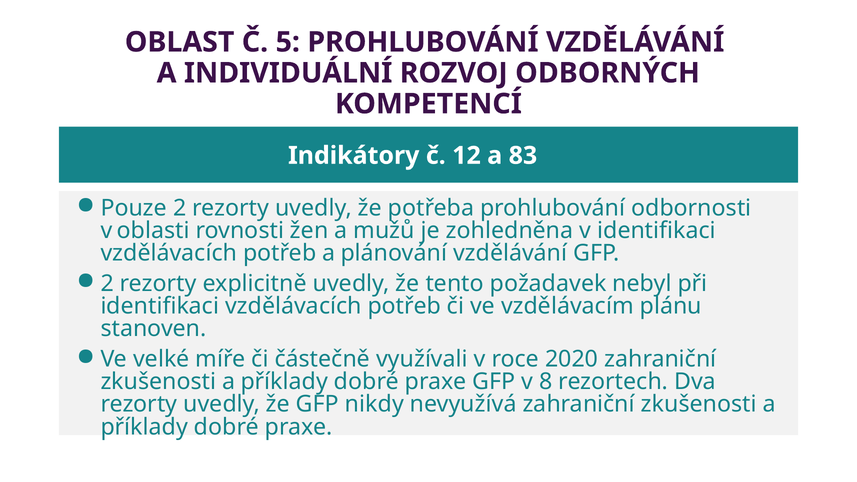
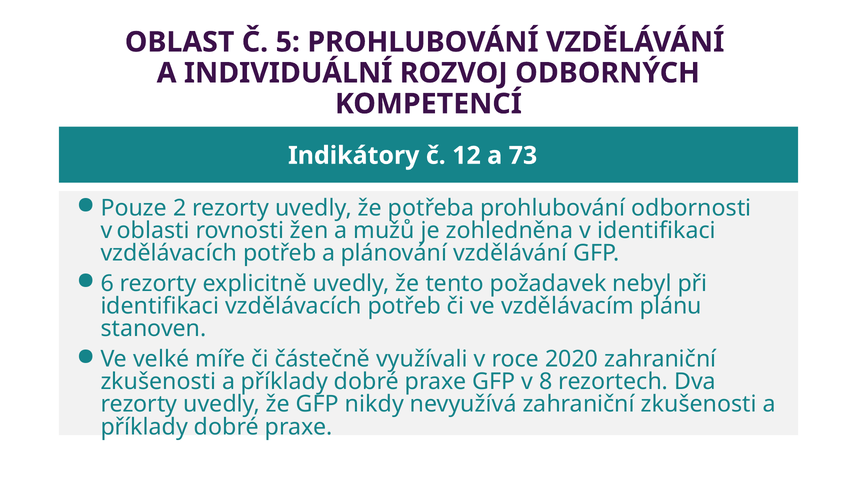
83: 83 -> 73 (523, 156)
2: 2 -> 6 (107, 284)
